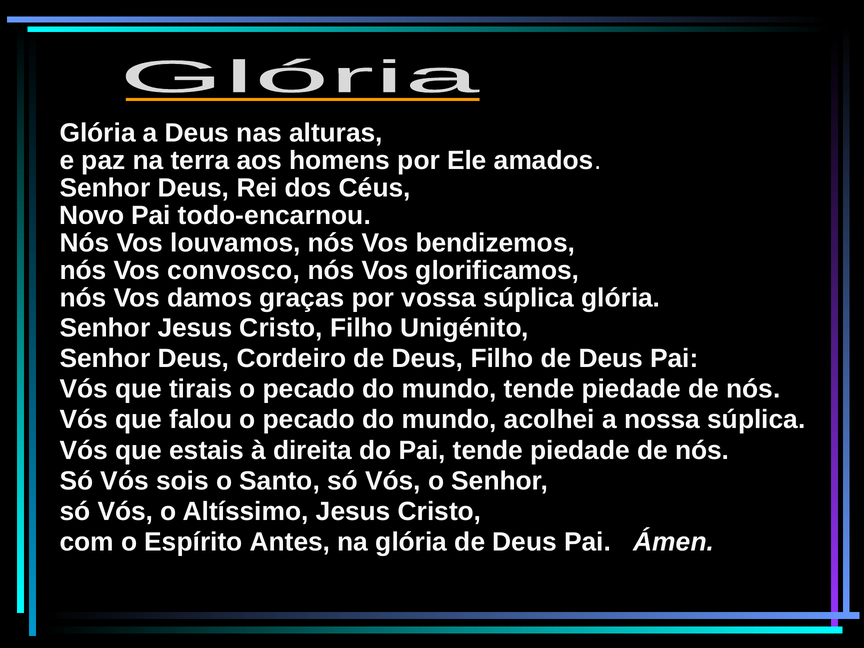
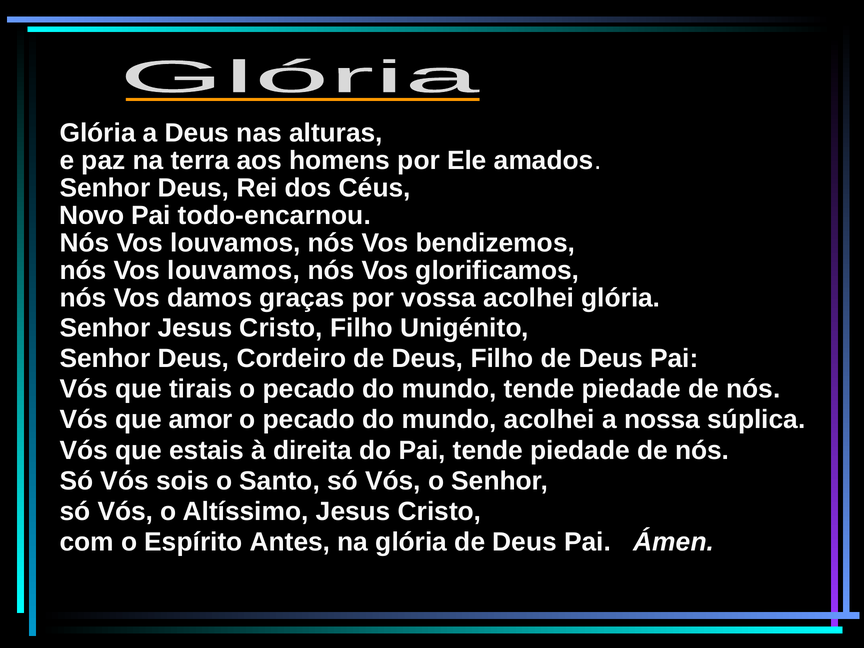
convosco: convosco -> louvamos (234, 270)
vossa súplica: súplica -> acolhei (529, 298)
falou: falou -> amor (201, 420)
